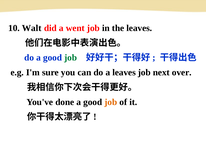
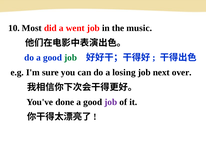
Walt: Walt -> Most (32, 28)
the leaves: leaves -> music (139, 28)
a leaves: leaves -> losing (124, 73)
job colour: orange -> purple (111, 102)
